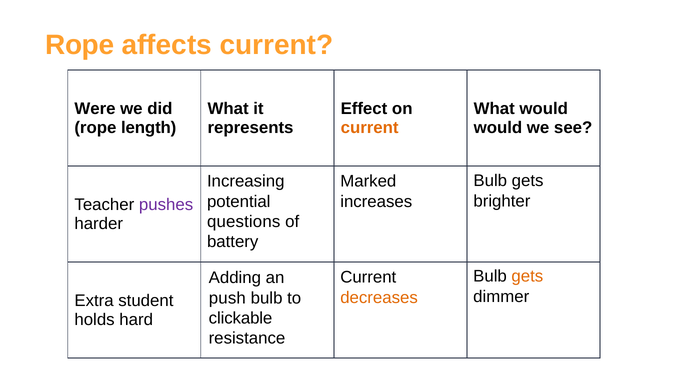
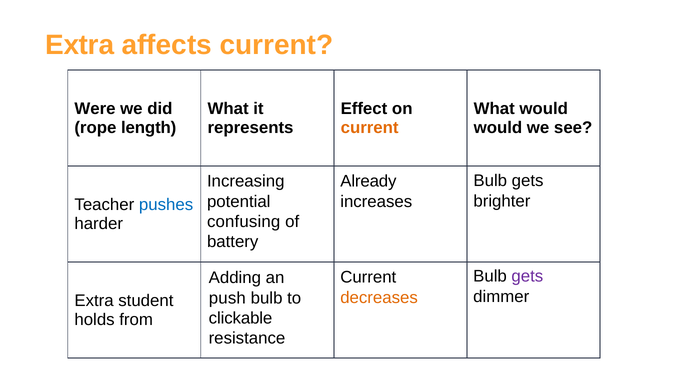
Rope: Rope -> Extra (80, 45)
Marked: Marked -> Already (368, 182)
pushes colour: purple -> blue (166, 205)
questions: questions -> confusing (244, 222)
gets colour: orange -> purple (527, 277)
hard: hard -> from (136, 320)
